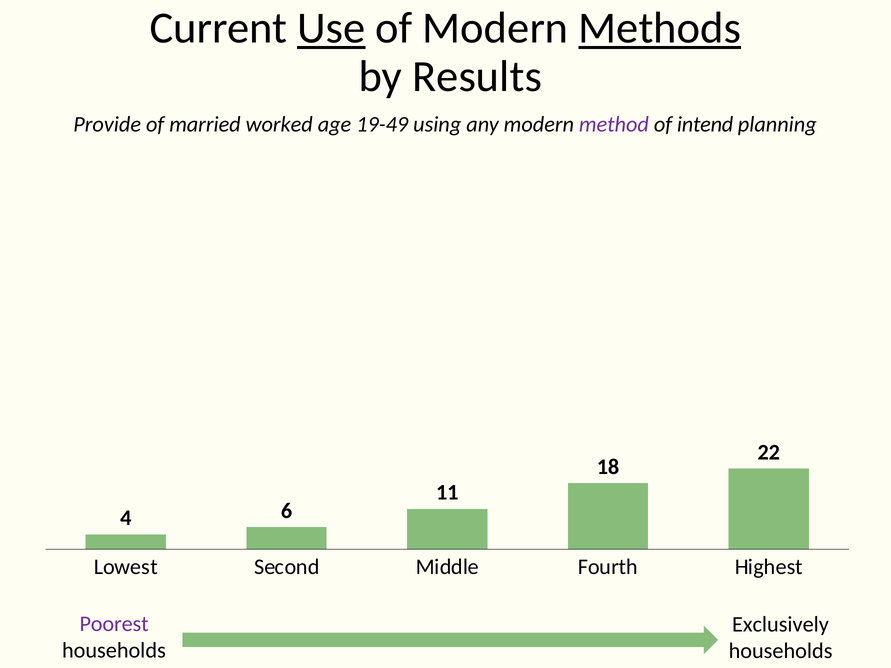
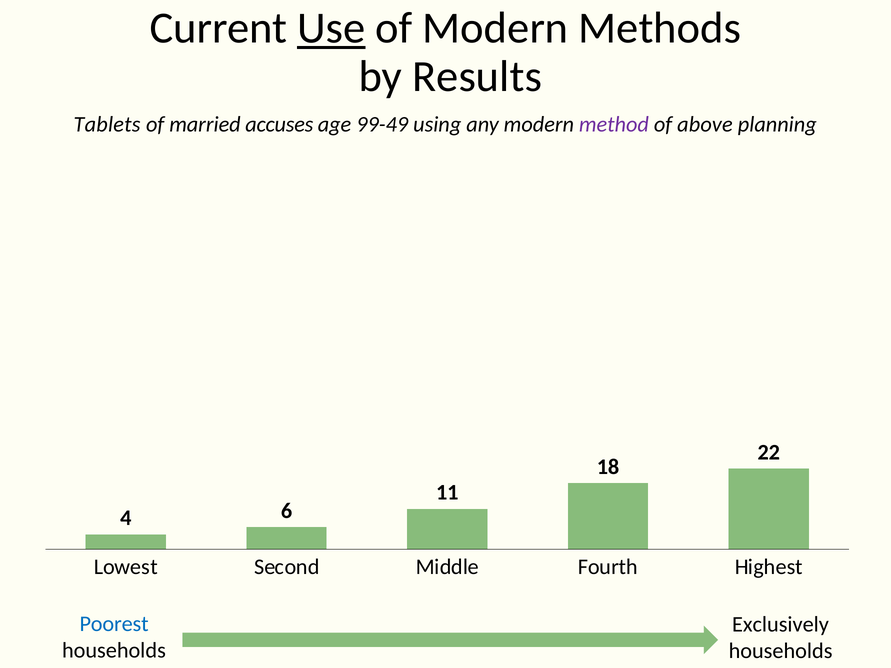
Methods underline: present -> none (660, 28)
Provide: Provide -> Tablets (107, 125)
worked: worked -> accuses (279, 125)
19-49: 19-49 -> 99-49 (382, 125)
intend: intend -> above (705, 125)
Poorest colour: purple -> blue (114, 624)
